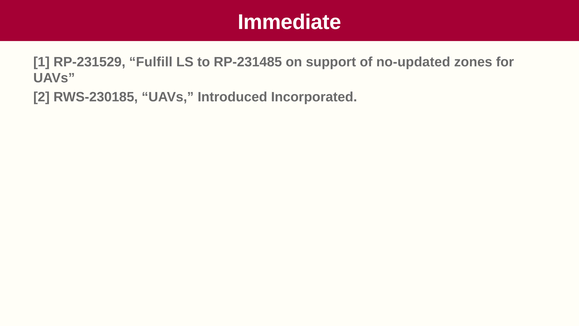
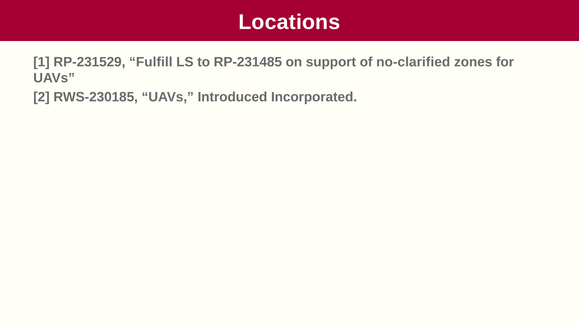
Immediate: Immediate -> Locations (289, 22)
no-updated: no-updated -> no-clarified (413, 62)
